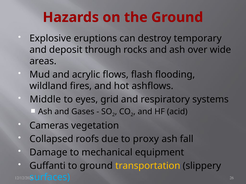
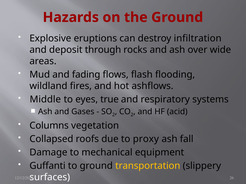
temporary: temporary -> infiltration (198, 38)
acrylic: acrylic -> fading (86, 75)
grid: grid -> true (110, 100)
Cameras: Cameras -> Columns (49, 126)
surfaces colour: light blue -> white (50, 178)
